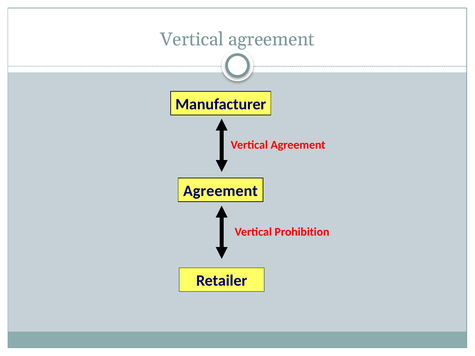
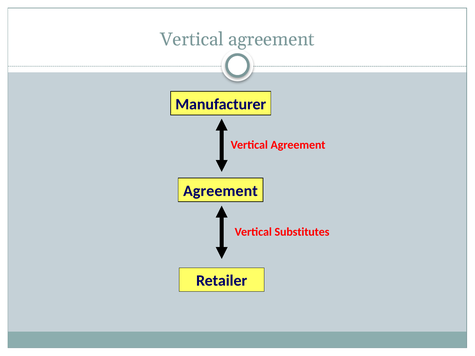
Prohibition: Prohibition -> Substitutes (302, 232)
